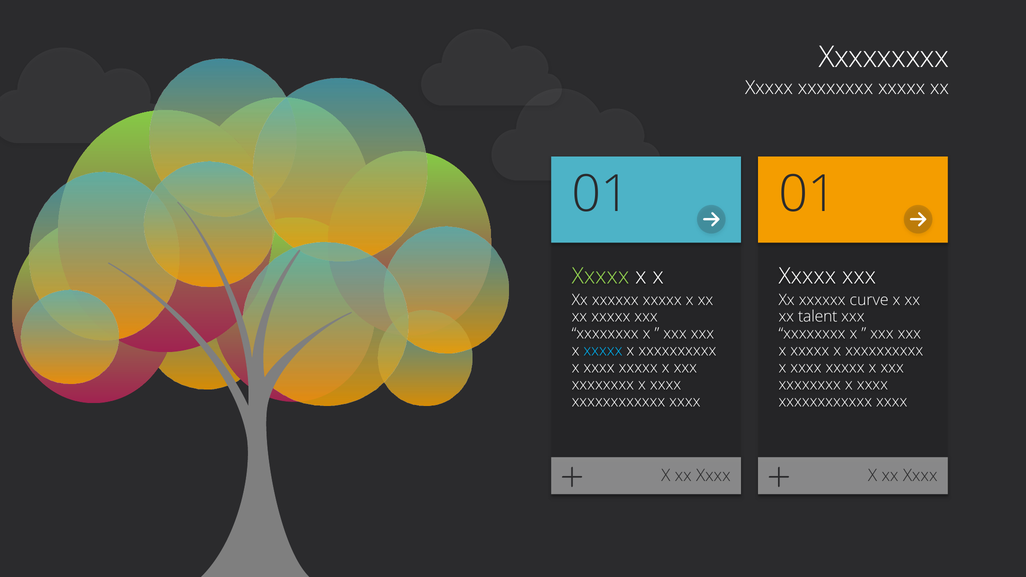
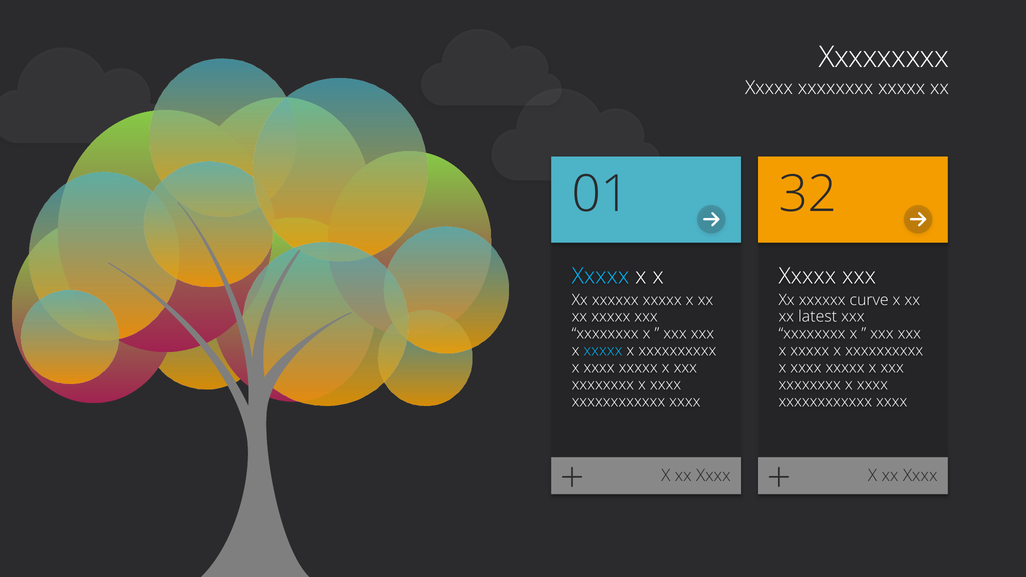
01 01: 01 -> 32 (808, 194)
Xxxxx colour: light green -> light blue (600, 276)
talent: talent -> latest (818, 317)
